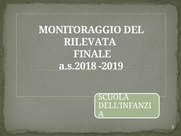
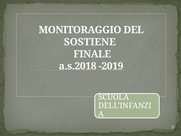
RILEVATA: RILEVATA -> SOSTIENE (90, 42)
